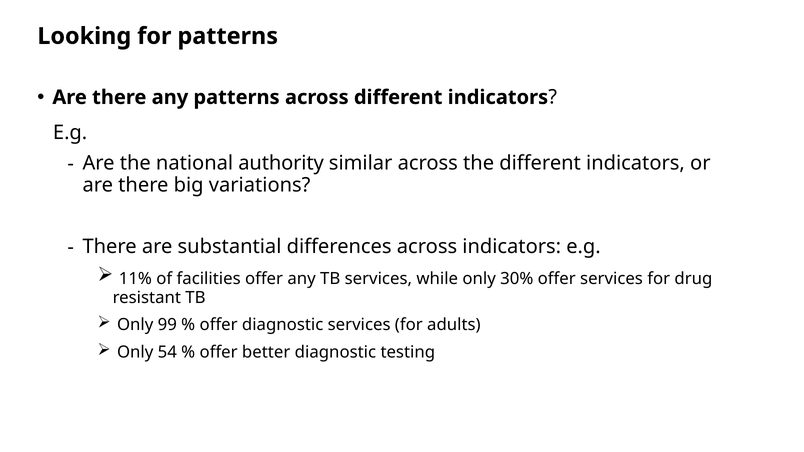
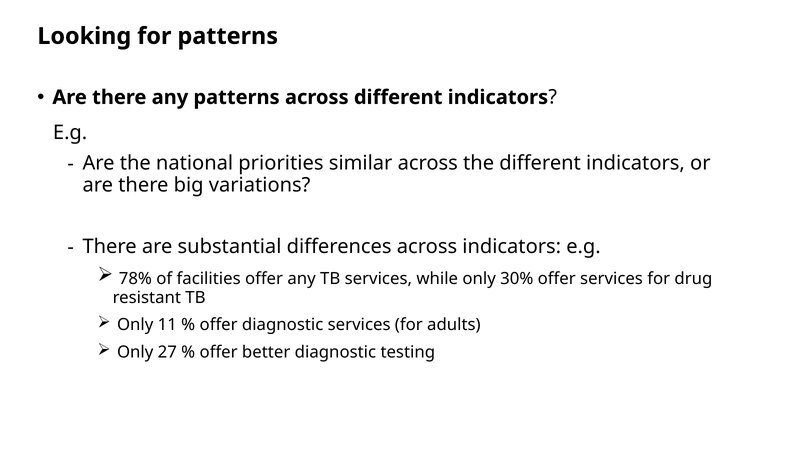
authority: authority -> priorities (281, 163)
11%: 11% -> 78% (135, 279)
99: 99 -> 11 (167, 325)
54: 54 -> 27 (167, 352)
